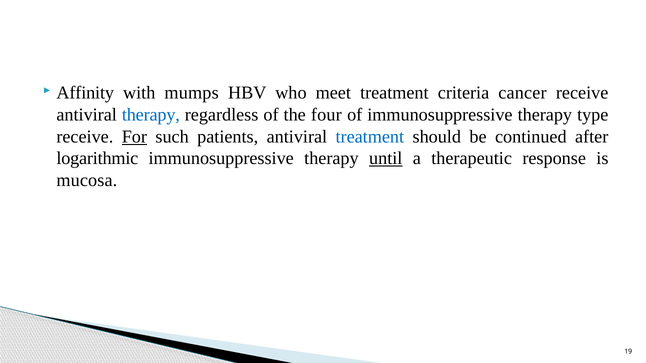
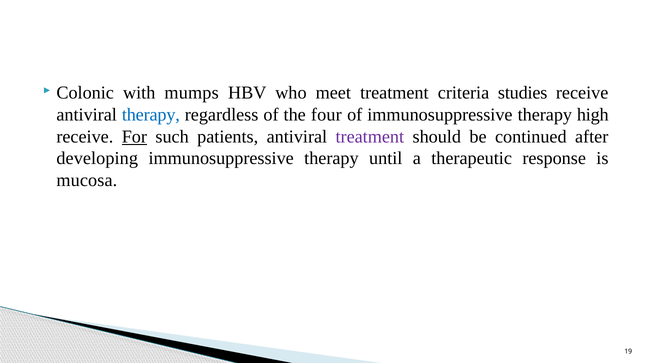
Affinity: Affinity -> Colonic (85, 93)
cancer: cancer -> studies (523, 93)
type: type -> high (593, 115)
treatment colour: blue -> purple (370, 137)
logarithmic: logarithmic -> developing (97, 159)
until underline: present -> none (386, 159)
